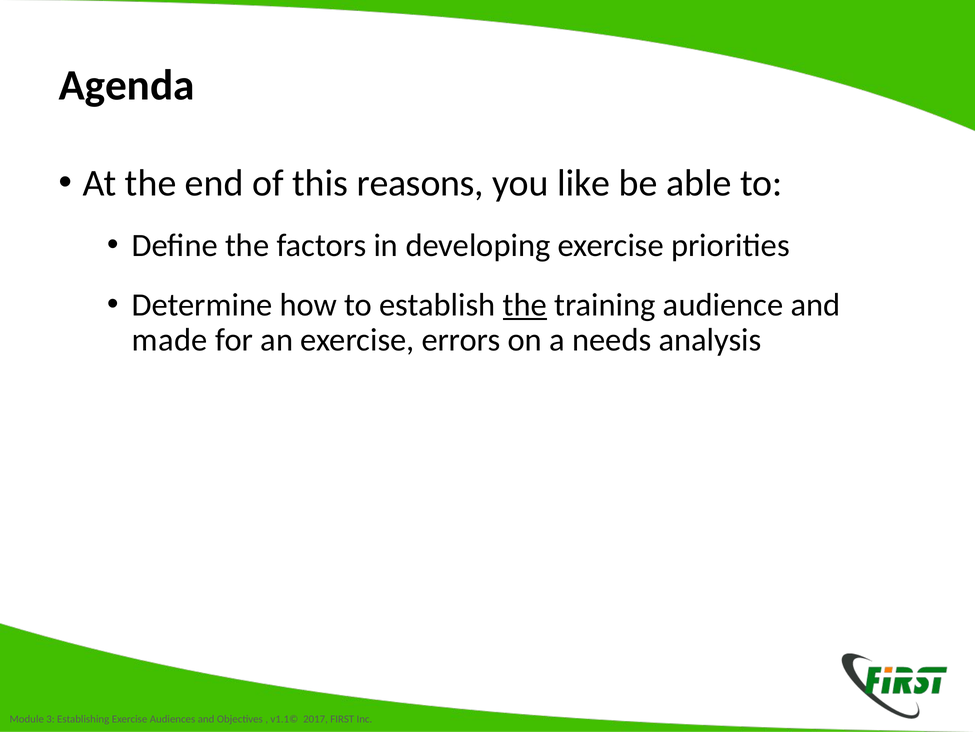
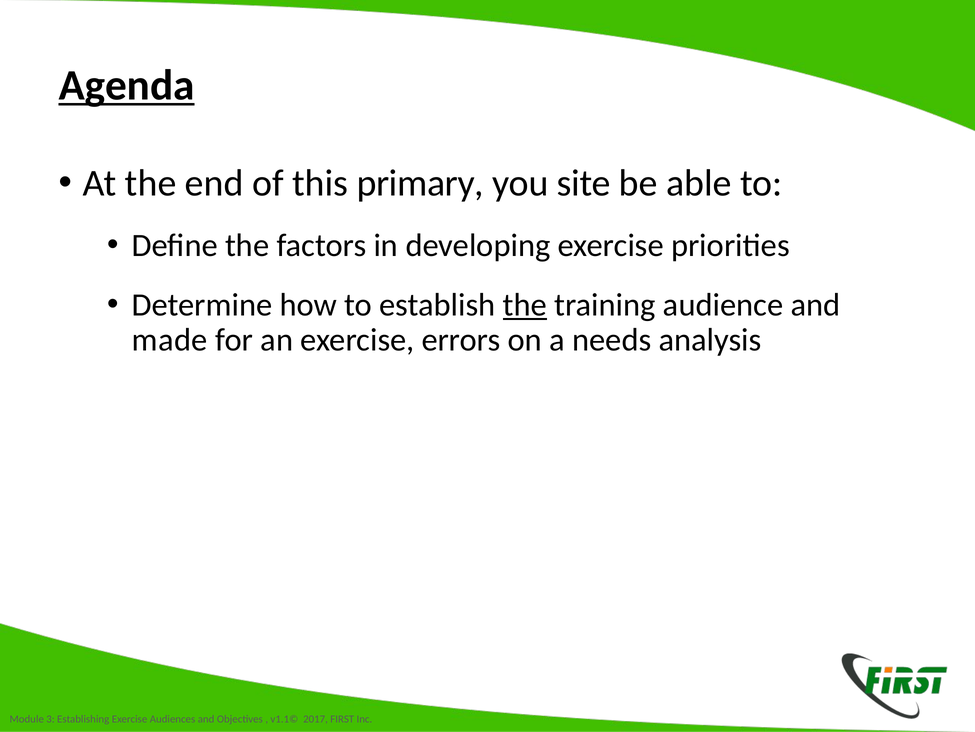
Agenda underline: none -> present (127, 86)
reasons: reasons -> primary (420, 183)
like: like -> site (584, 183)
